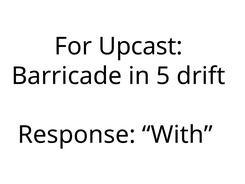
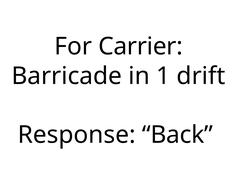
Upcast: Upcast -> Carrier (141, 46)
5: 5 -> 1 (163, 76)
With: With -> Back (177, 135)
